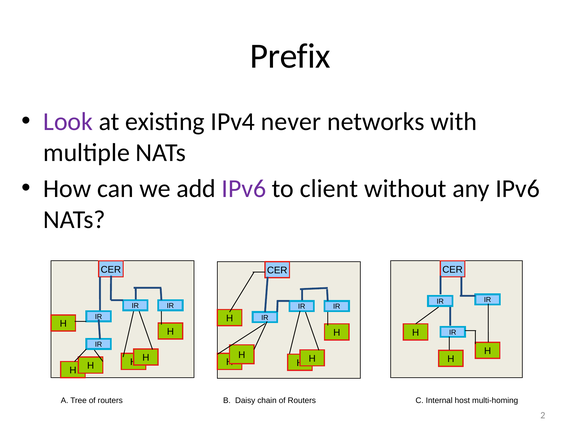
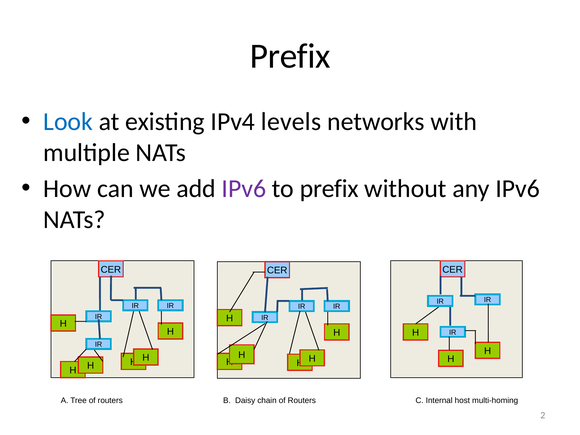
Look colour: purple -> blue (68, 122)
never: never -> levels (291, 122)
to client: client -> prefix (329, 189)
